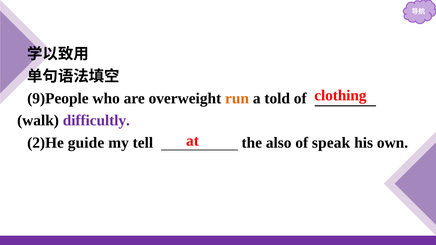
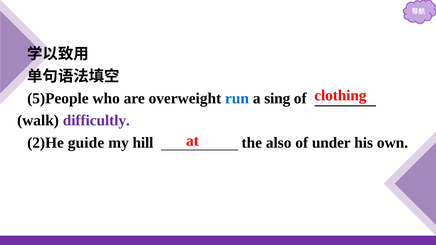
9)People: 9)People -> 5)People (58, 98)
run colour: orange -> blue (237, 98)
told: told -> sing (277, 98)
tell: tell -> hill (143, 143)
speak: speak -> under (331, 143)
